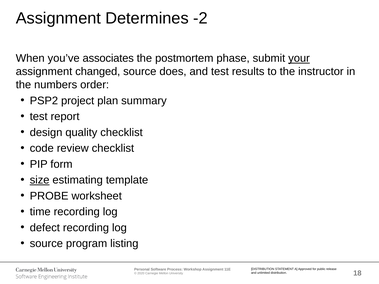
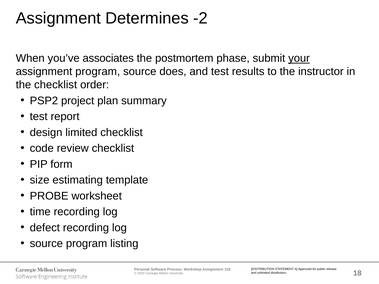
assignment changed: changed -> program (98, 72)
the numbers: numbers -> checklist (56, 85)
quality: quality -> limited (81, 133)
size underline: present -> none (40, 180)
